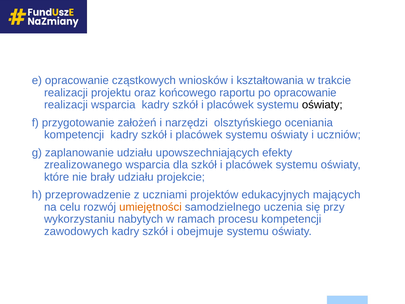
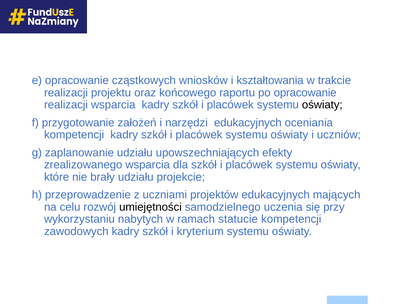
narzędzi olsztyńskiego: olsztyńskiego -> edukacyjnych (248, 123)
umiejętności colour: orange -> black (150, 207)
procesu: procesu -> statucie (238, 219)
obejmuje: obejmuje -> kryterium (200, 231)
